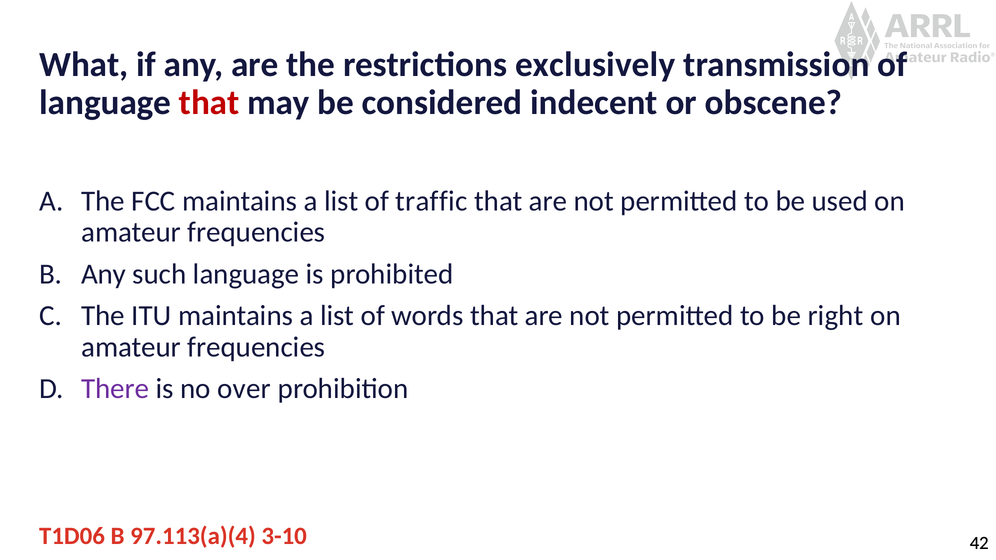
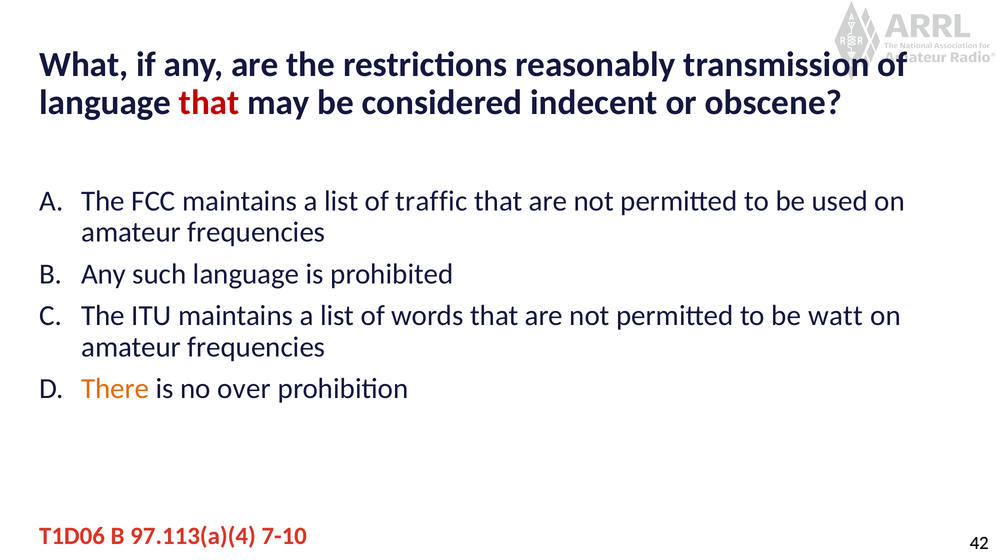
exclusively: exclusively -> reasonably (595, 65)
right: right -> watt (835, 316)
There colour: purple -> orange (115, 389)
3-10: 3-10 -> 7-10 (284, 536)
